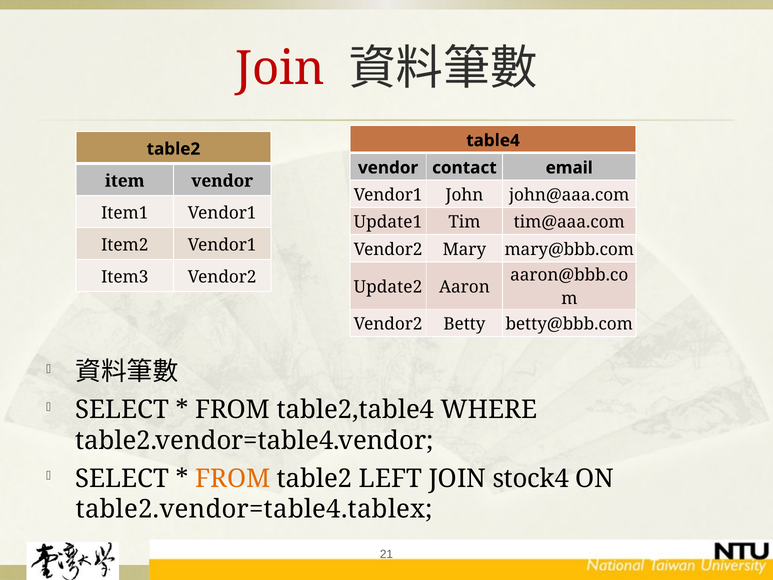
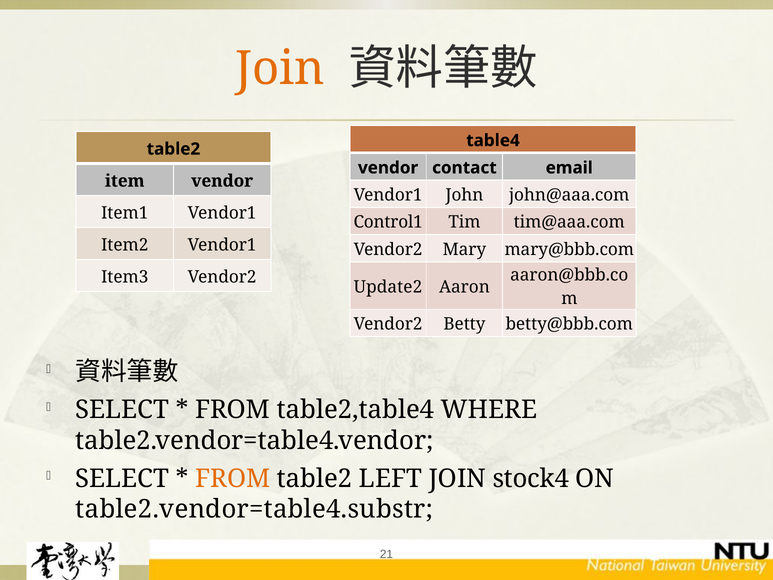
Join colour: red -> orange (280, 69)
Update1: Update1 -> Control1 (388, 222)
table2.vendor=table4.tablex: table2.vendor=table4.tablex -> table2.vendor=table4.substr (254, 509)
